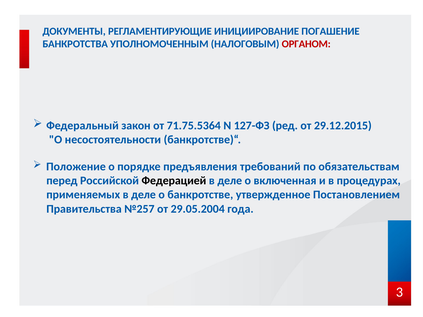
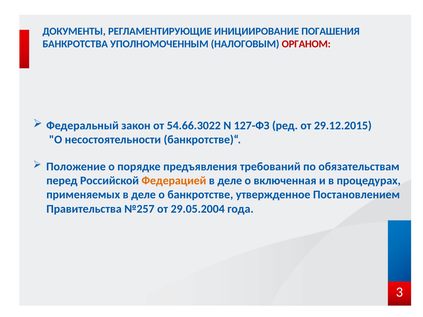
ПОГАШЕНИЕ: ПОГАШЕНИЕ -> ПОГАШЕНИЯ (331, 31)
71.75.5364: 71.75.5364 -> 54.66.3022 (194, 126)
Федерацией colour: black -> orange (174, 181)
